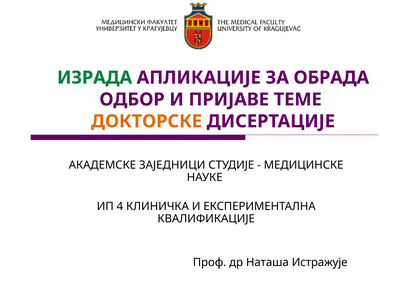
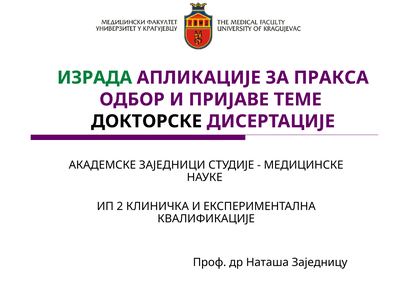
ОБРАДА: ОБРАДА -> ПРАКСА (331, 78)
ДОКТОРСКЕ colour: orange -> black (146, 121)
4: 4 -> 2 (120, 206)
Истражује: Истражује -> Заједницу (320, 262)
